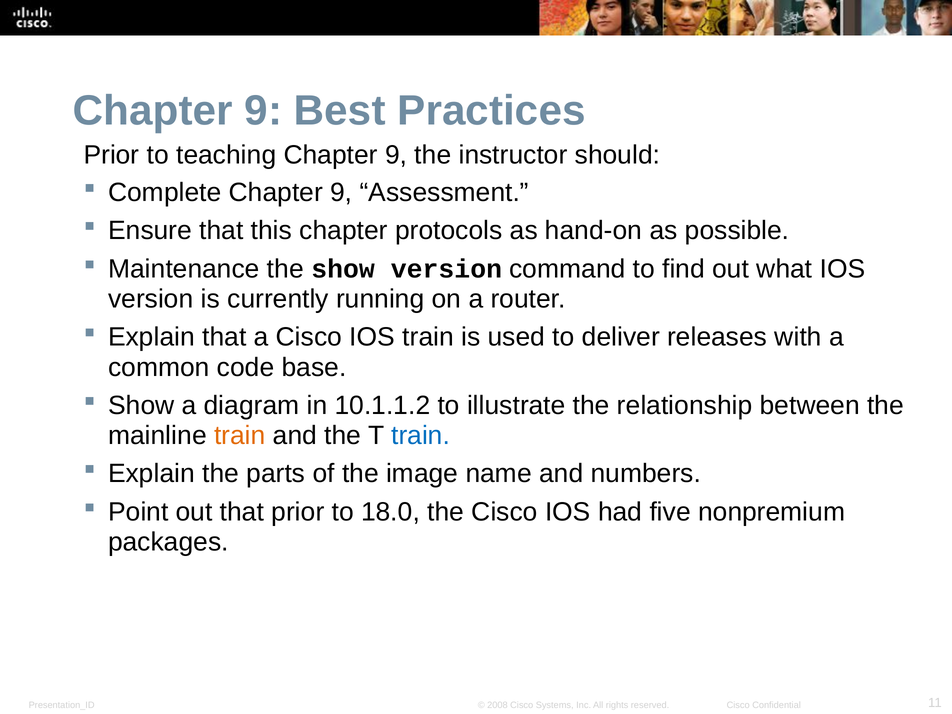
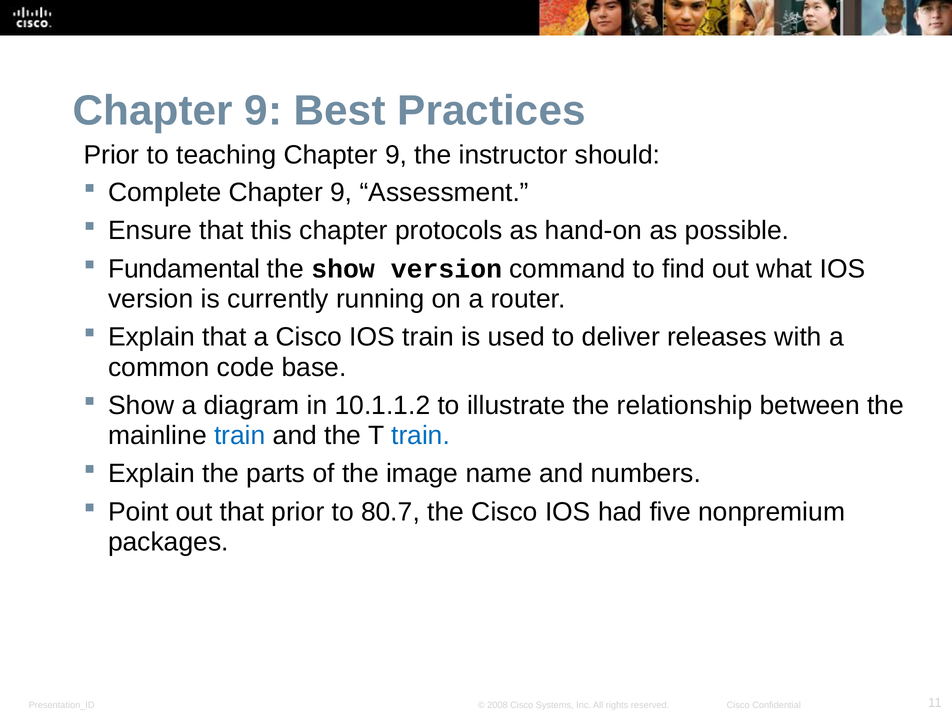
Maintenance: Maintenance -> Fundamental (184, 269)
train colour: orange -> blue (240, 436)
18.0: 18.0 -> 80.7 (390, 512)
